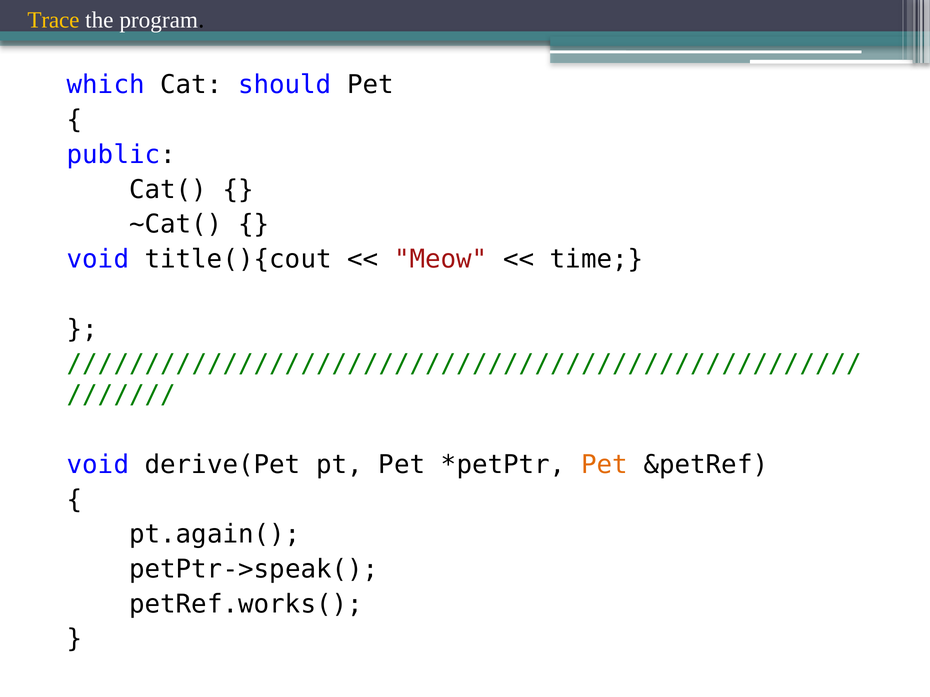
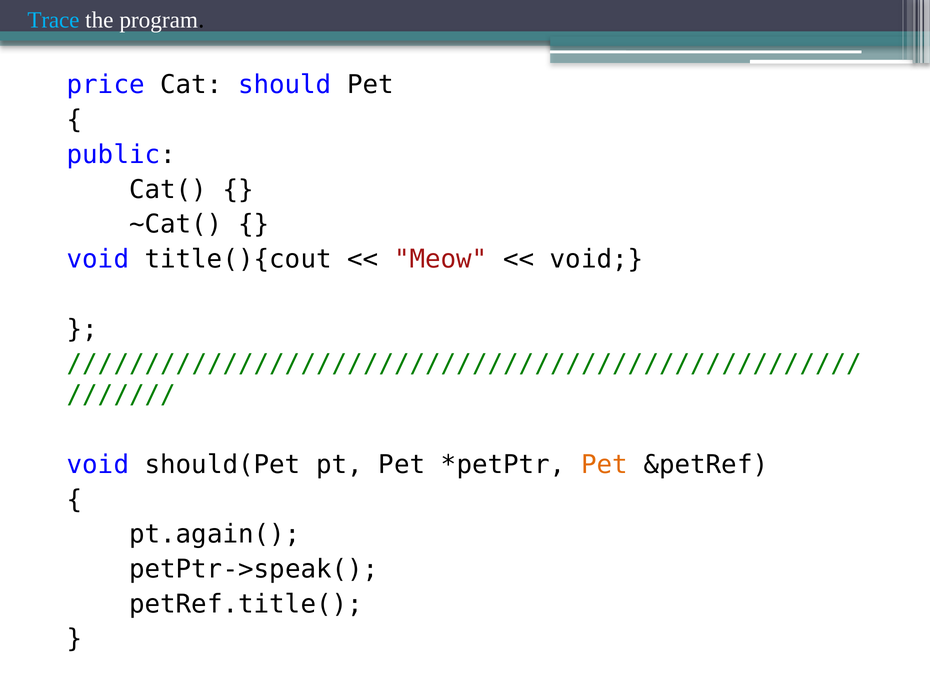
Trace colour: yellow -> light blue (53, 20)
which: which -> price (106, 85)
time: time -> void (597, 259)
derive(Pet: derive(Pet -> should(Pet (223, 465)
petRef.works(: petRef.works( -> petRef.title( (246, 605)
